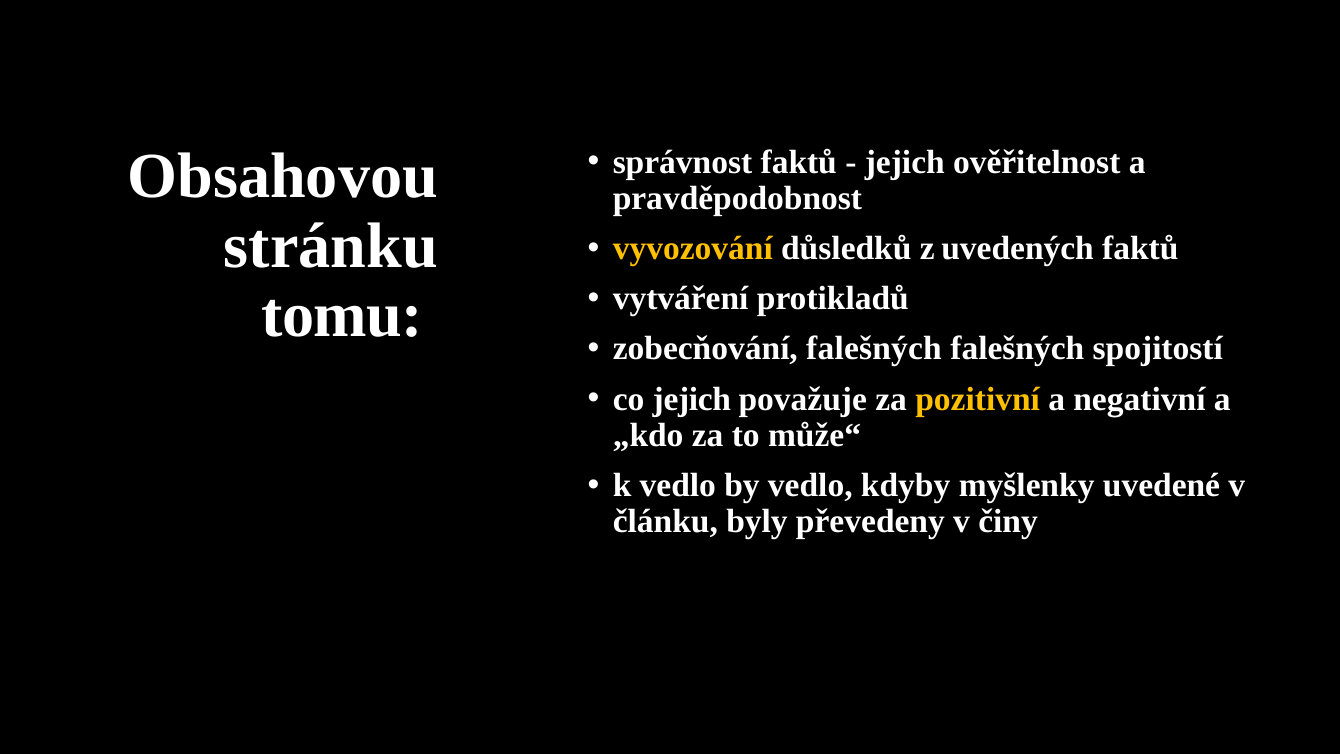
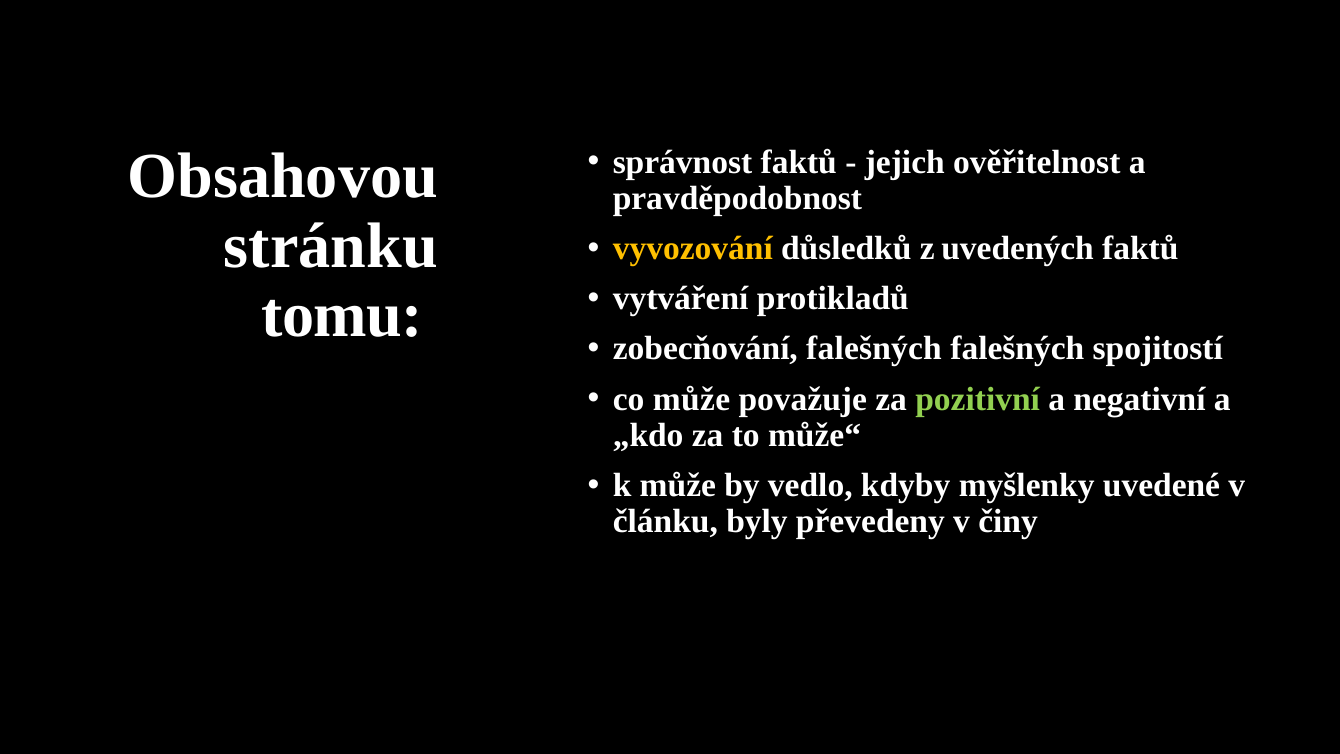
co jejich: jejich -> může (692, 399)
pozitivní colour: yellow -> light green (978, 399)
k vedlo: vedlo -> může (678, 485)
